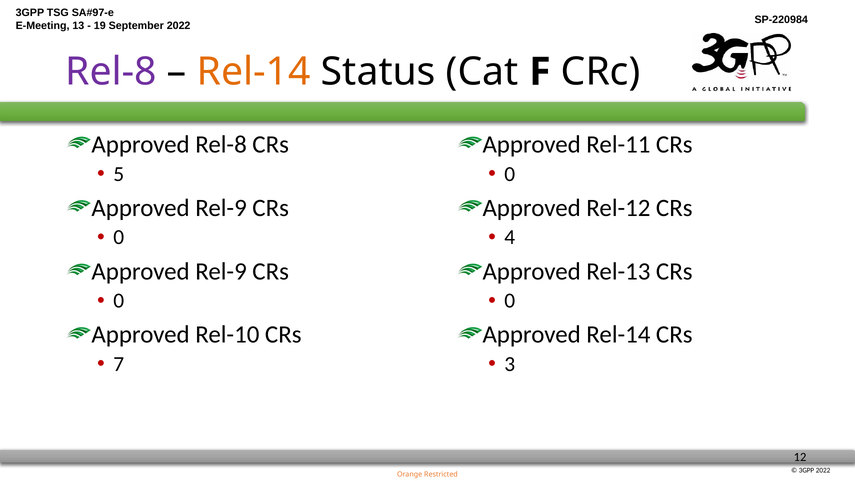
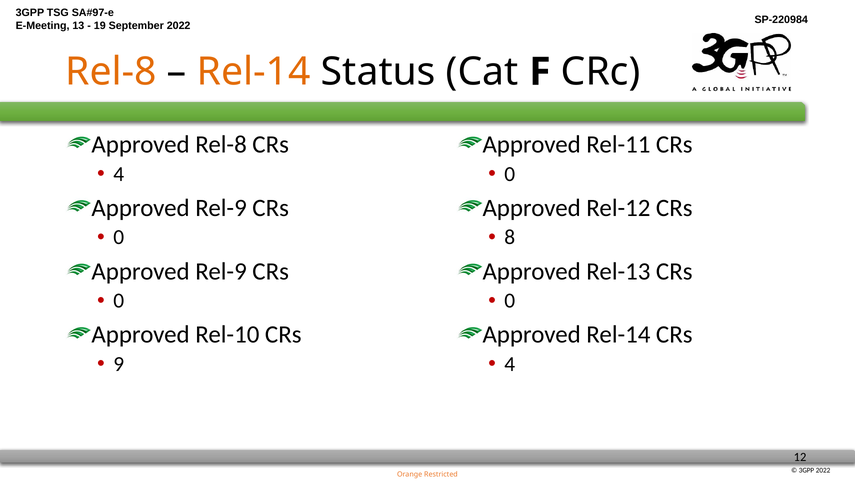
Rel-8 colour: purple -> orange (111, 72)
5: 5 -> 4 (119, 174)
4: 4 -> 8 (510, 237)
7: 7 -> 9 (119, 364)
3: 3 -> 4 (510, 364)
